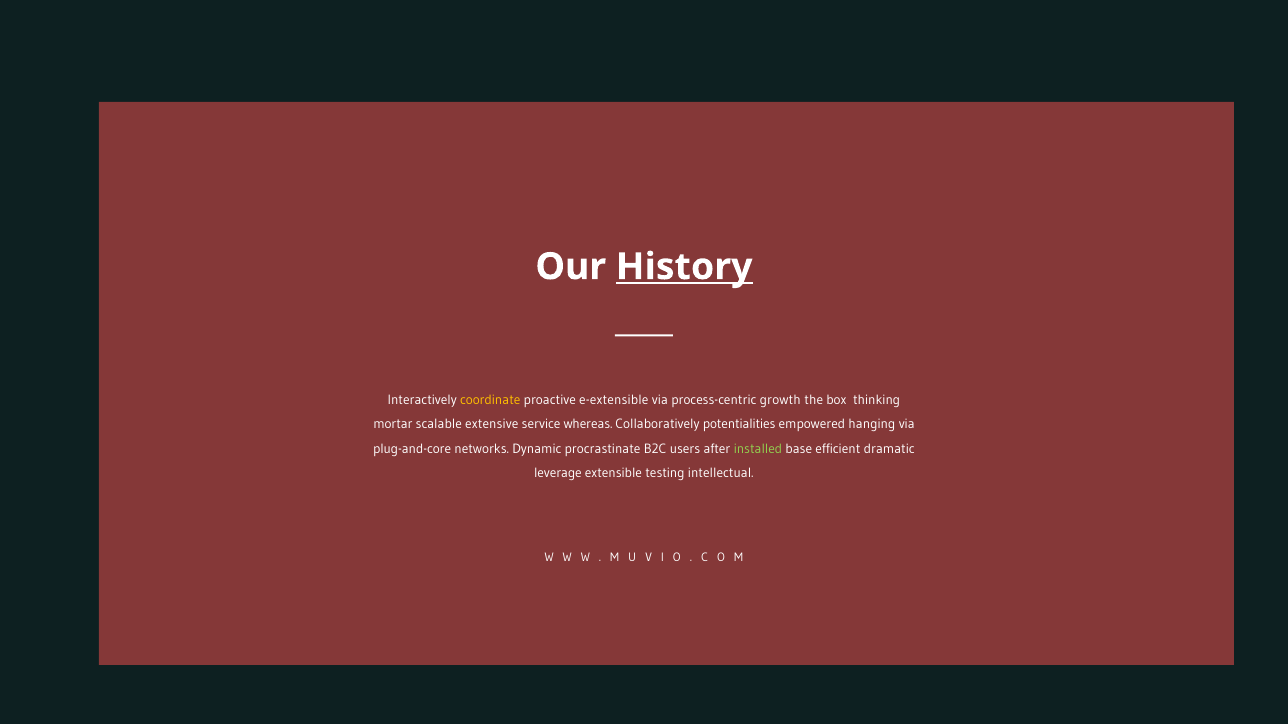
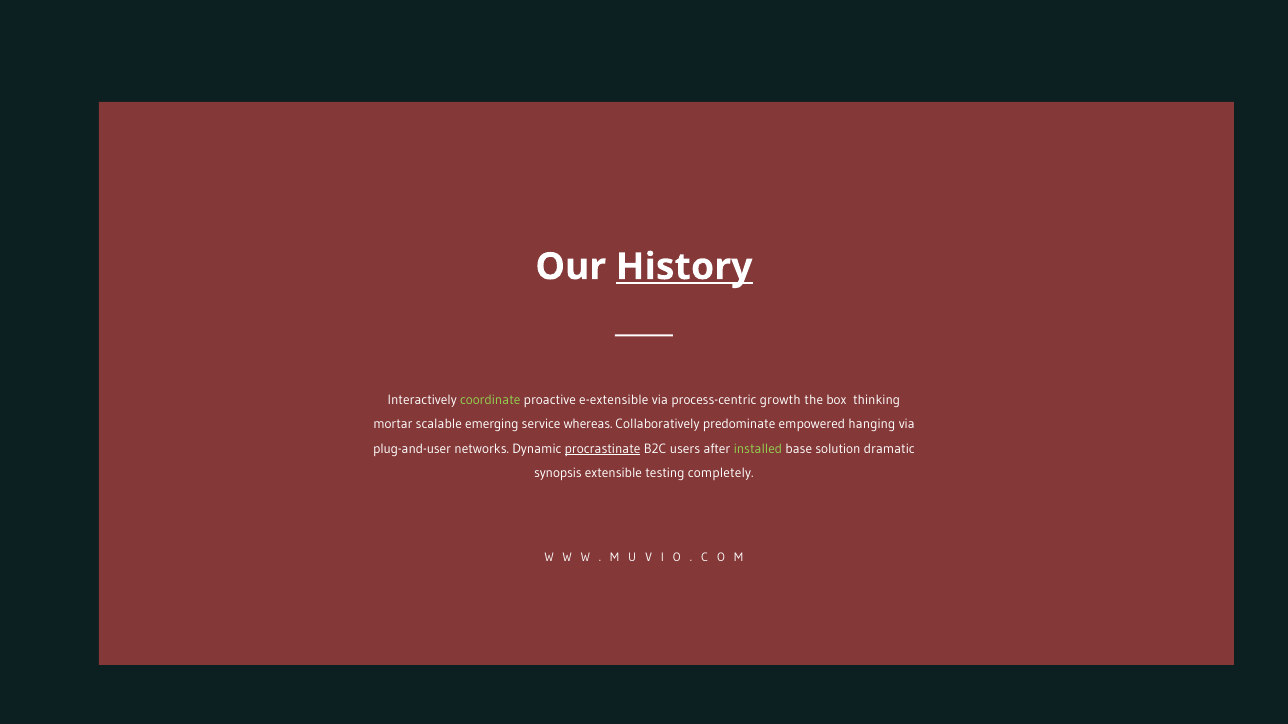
coordinate colour: yellow -> light green (490, 401)
extensive: extensive -> emerging (492, 425)
potentialities: potentialities -> predominate (739, 425)
plug-and-core: plug-and-core -> plug-and-user (412, 449)
procrastinate underline: none -> present (603, 449)
efficient: efficient -> solution (838, 449)
leverage: leverage -> synopsis (558, 473)
intellectual: intellectual -> completely (721, 473)
